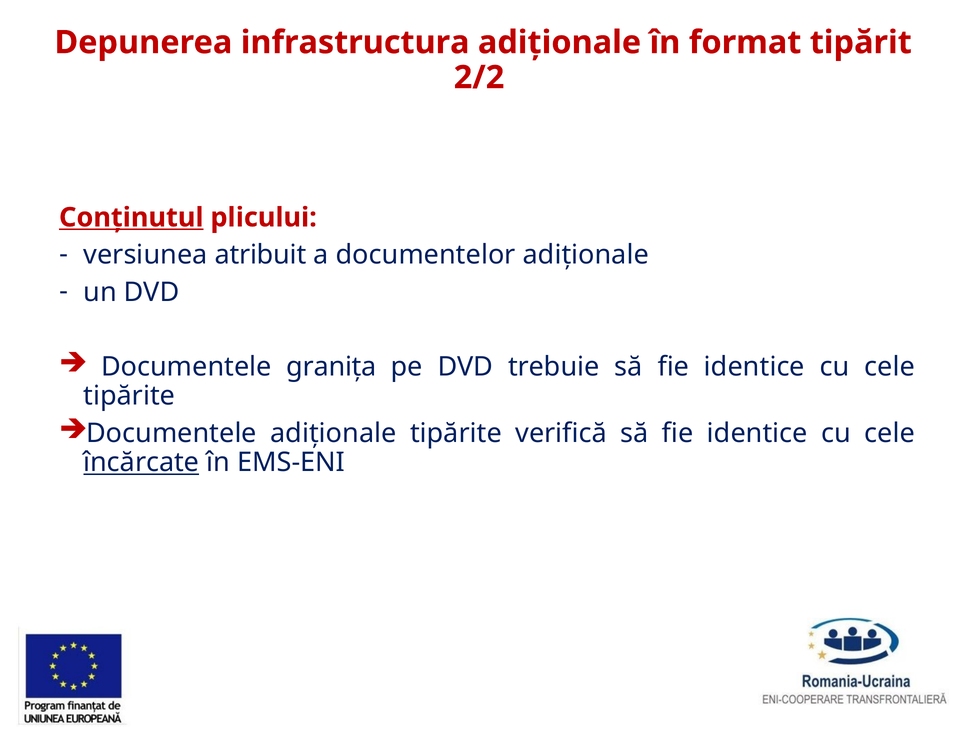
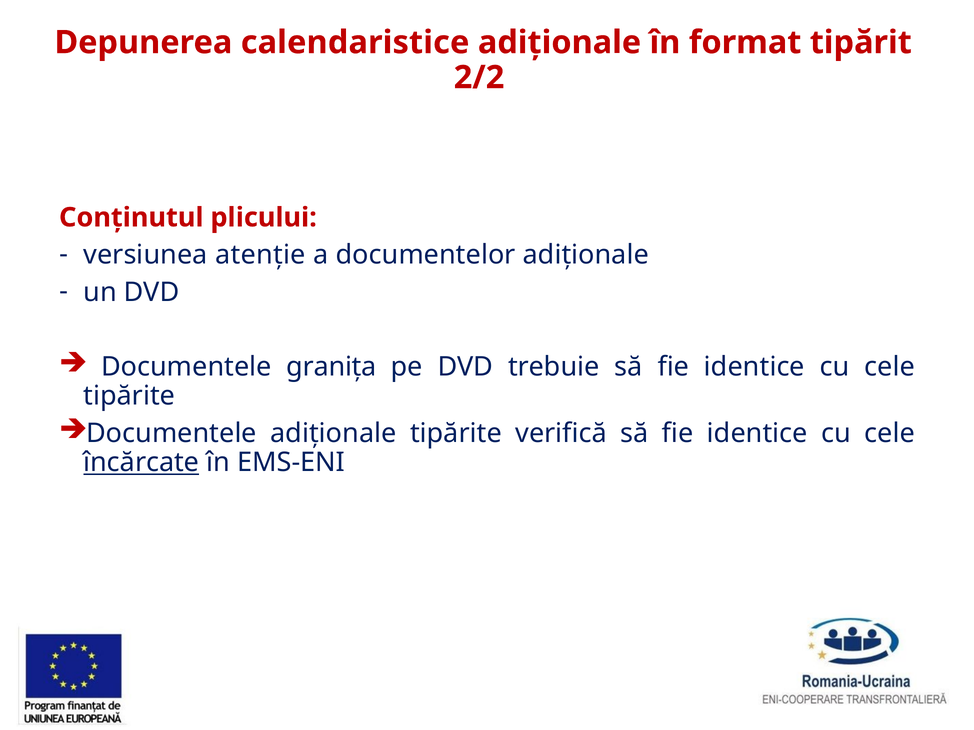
infrastructura: infrastructura -> calendaristice (355, 43)
Conținutul underline: present -> none (131, 218)
atribuit: atribuit -> atenție (260, 255)
